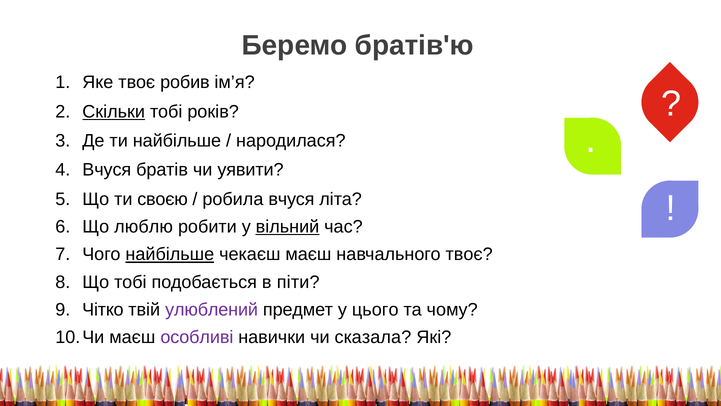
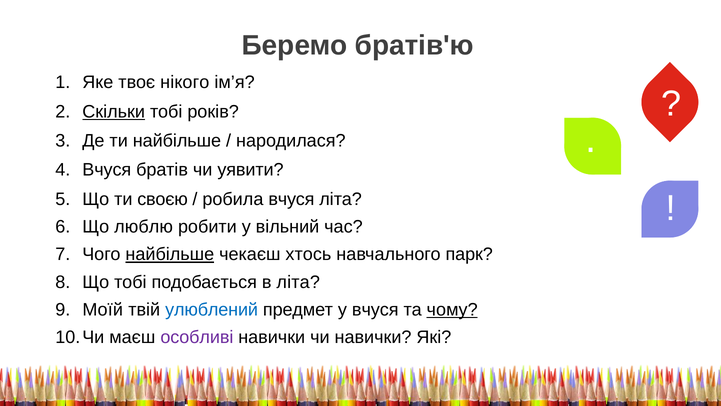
робив: робив -> нікого (185, 82)
вільний underline: present -> none (287, 227)
чекаєш маєш: маєш -> хтось (308, 254)
навчального твоє: твоє -> парк (469, 254)
в піти: піти -> літа (298, 282)
Чітко: Чітко -> Моїй (103, 310)
улюблений colour: purple -> blue (212, 310)
у цього: цього -> вчуся (375, 310)
чому underline: none -> present (452, 310)
чи сказала: сказала -> навички (373, 337)
